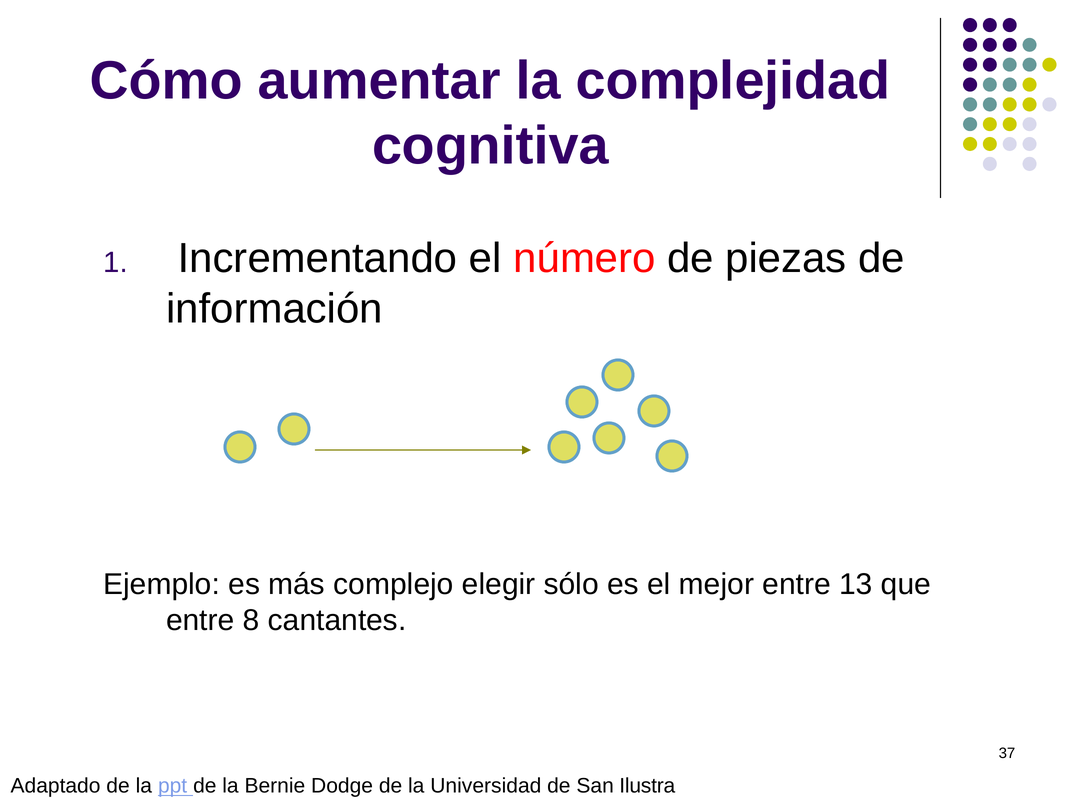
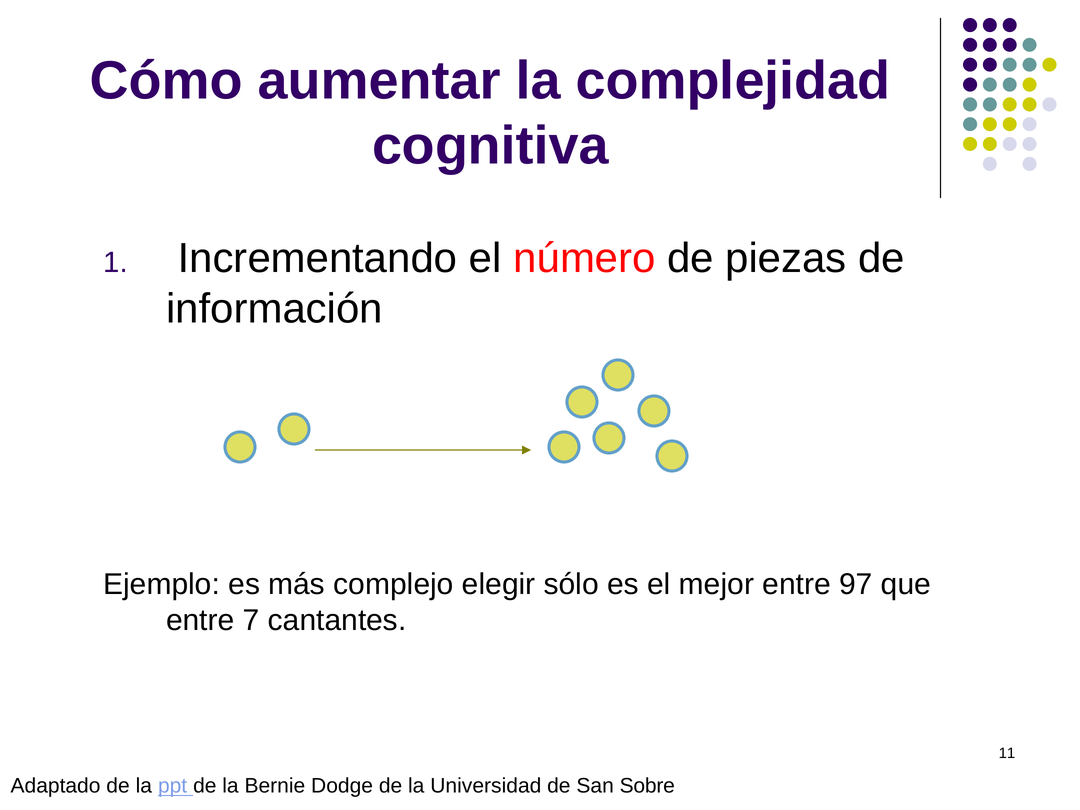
13: 13 -> 97 (856, 584)
8: 8 -> 7 (251, 620)
37: 37 -> 11 (1007, 753)
Ilustra: Ilustra -> Sobre (647, 786)
